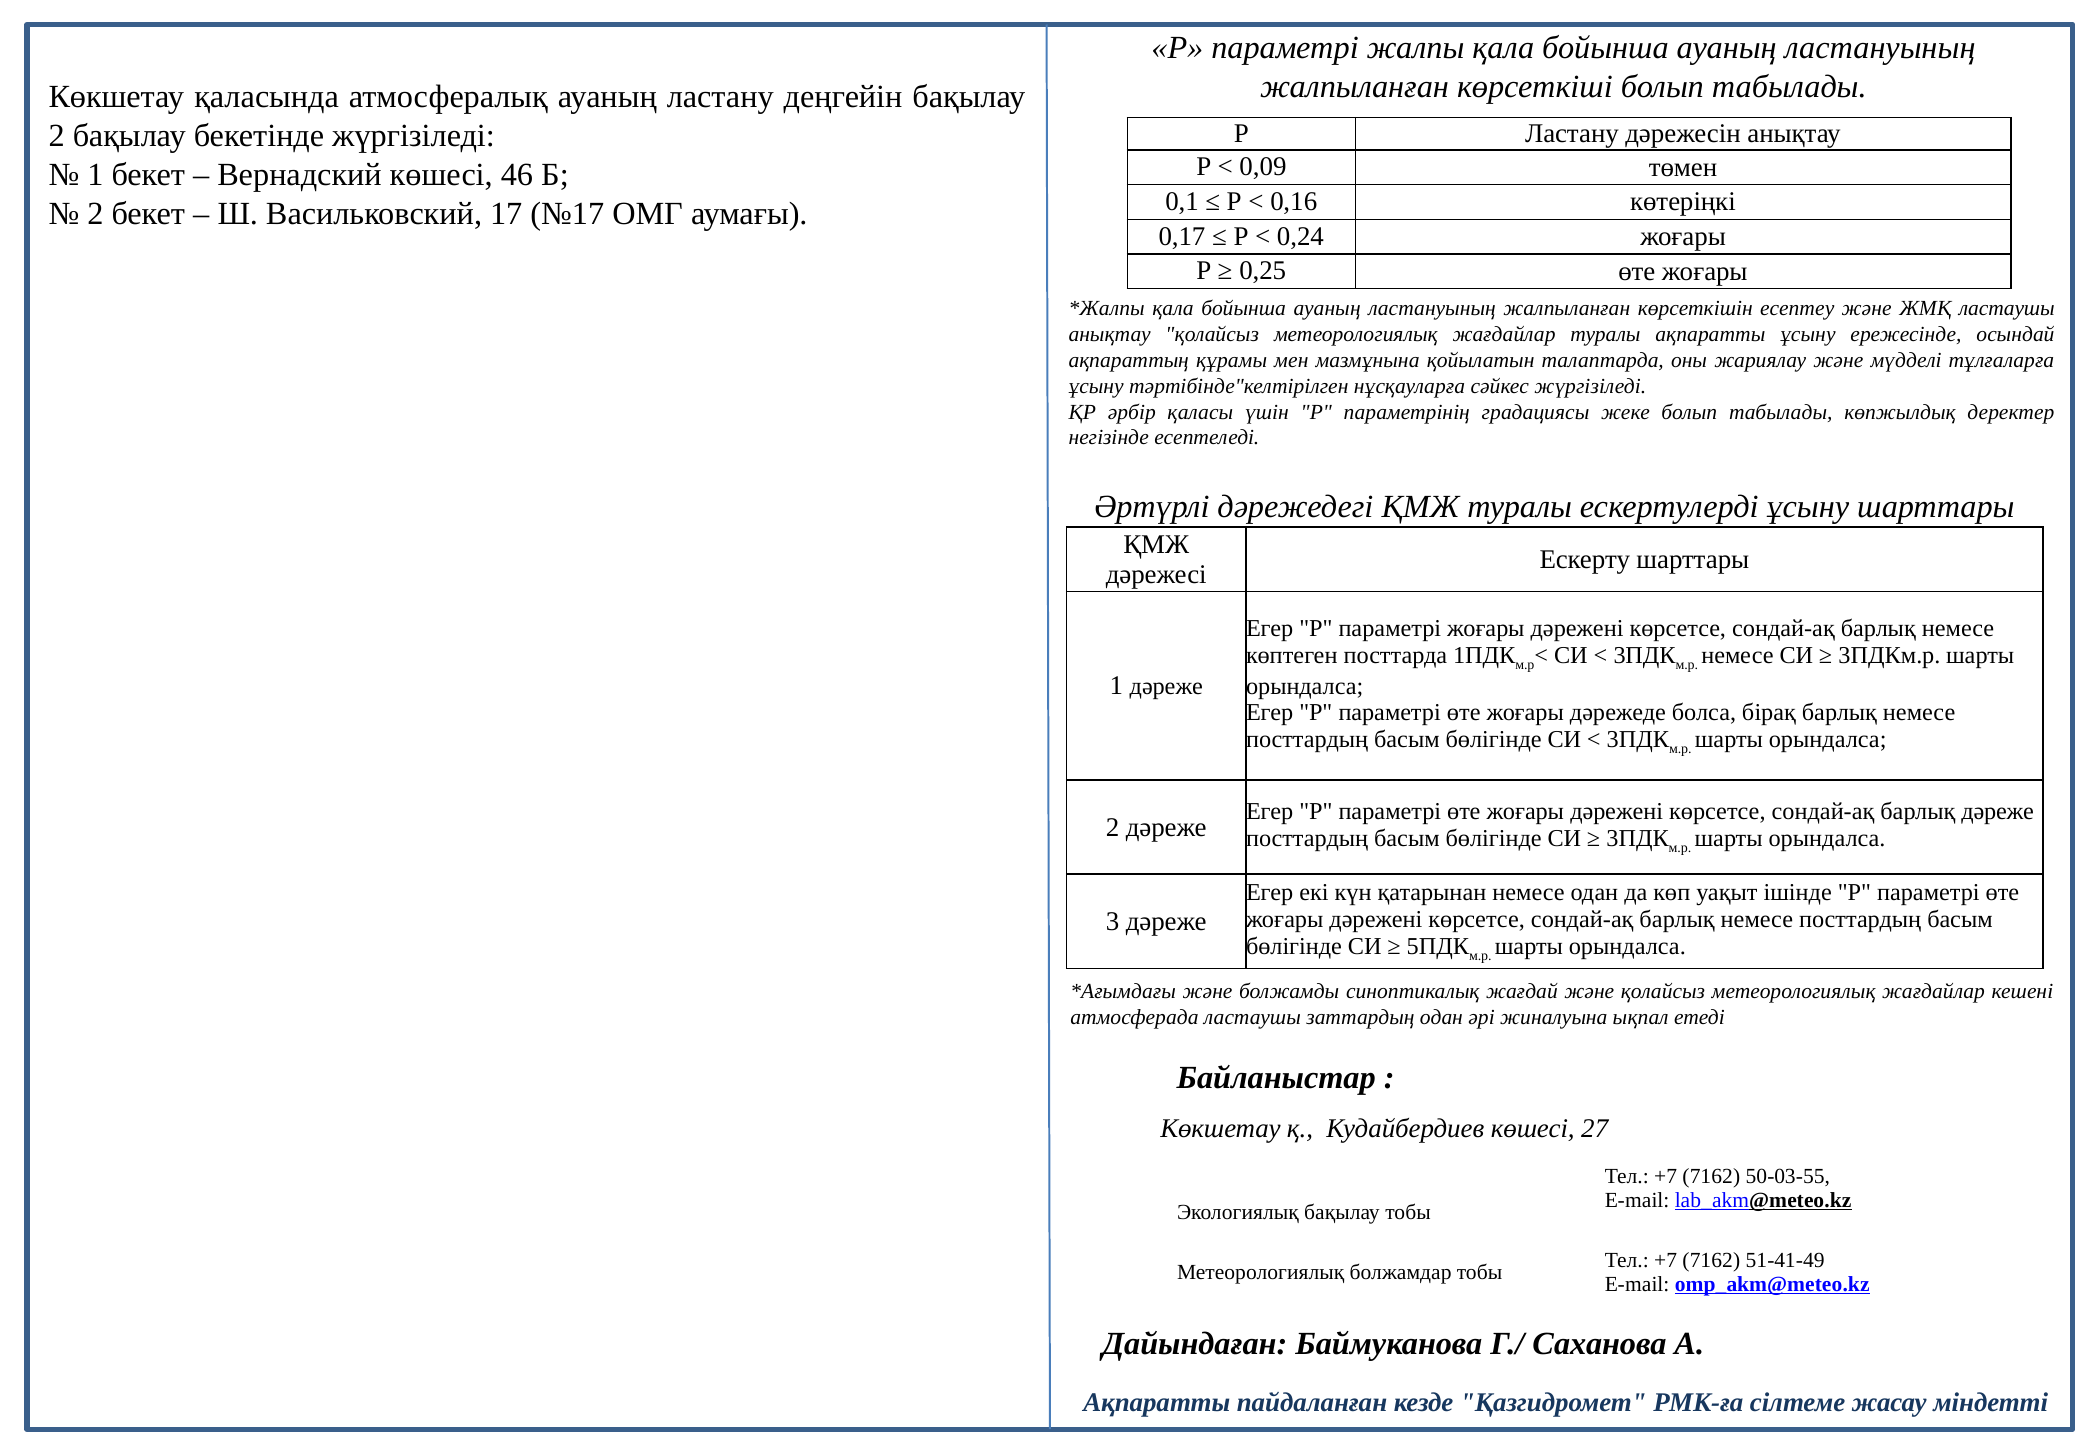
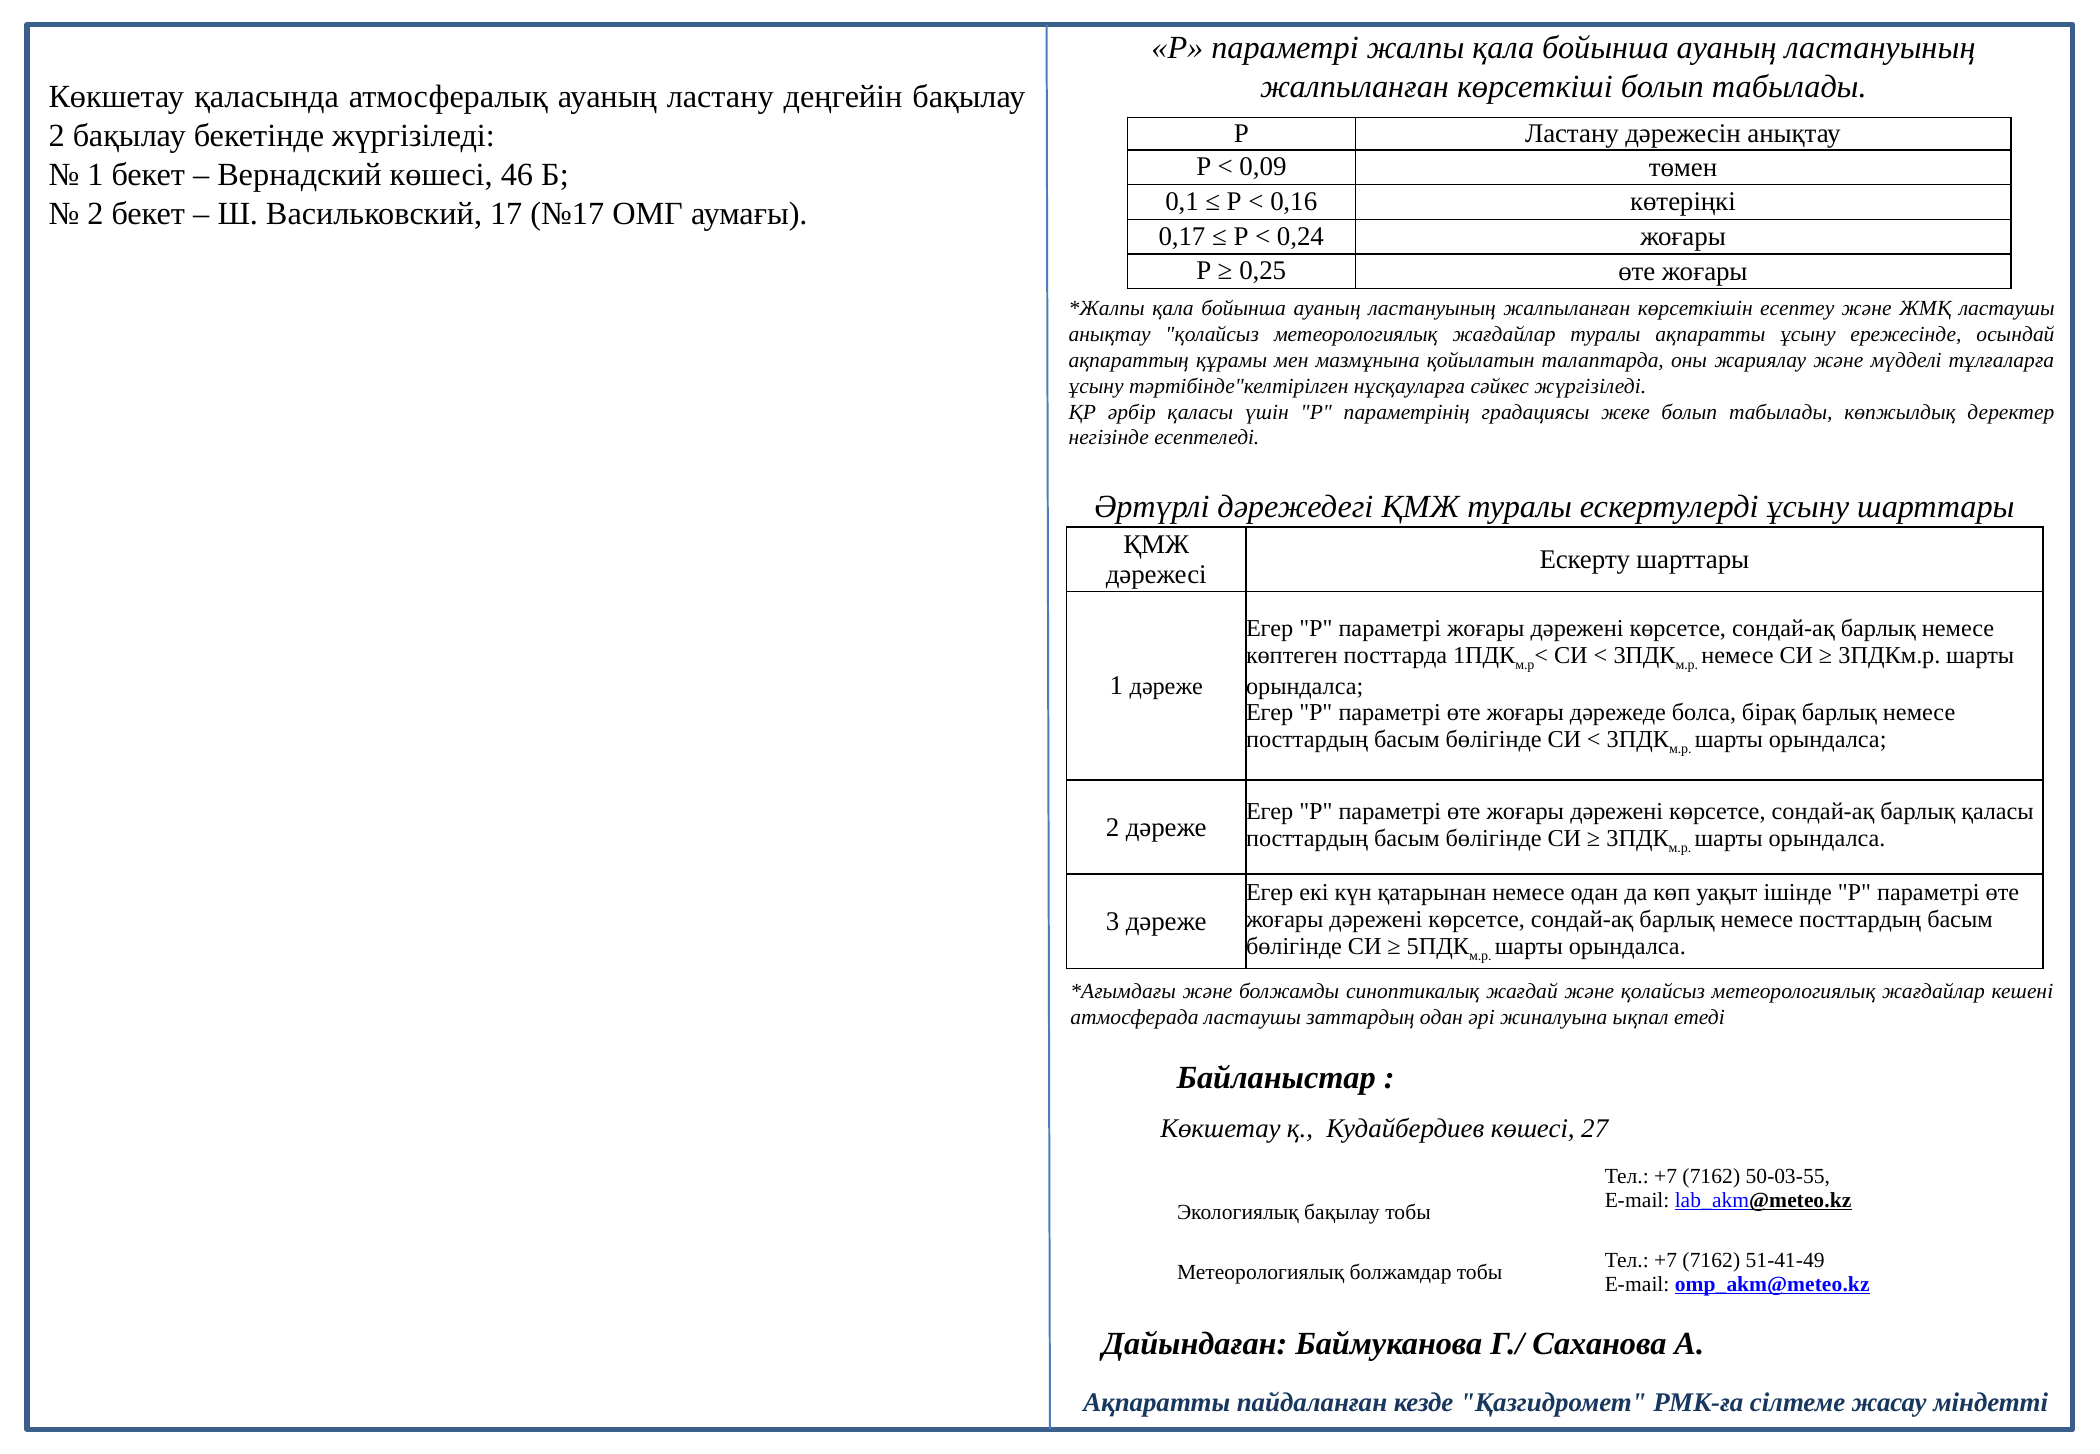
барлық дәреже: дәреже -> қаласы (1998, 812)
